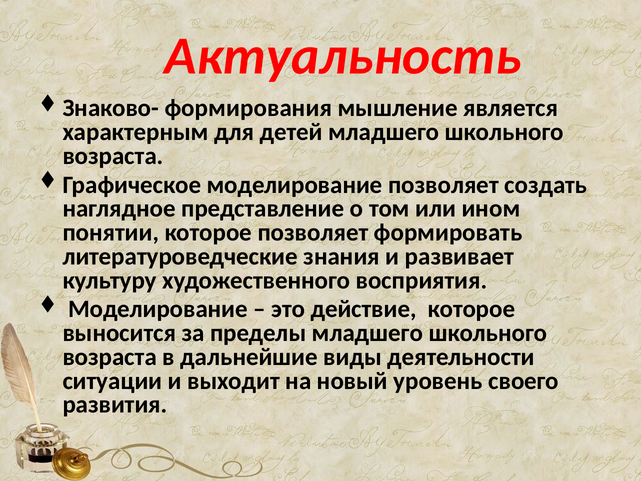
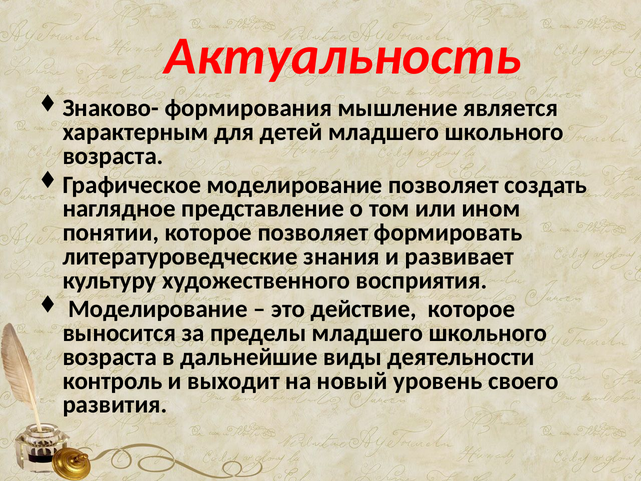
ситуации: ситуации -> контроль (112, 381)
